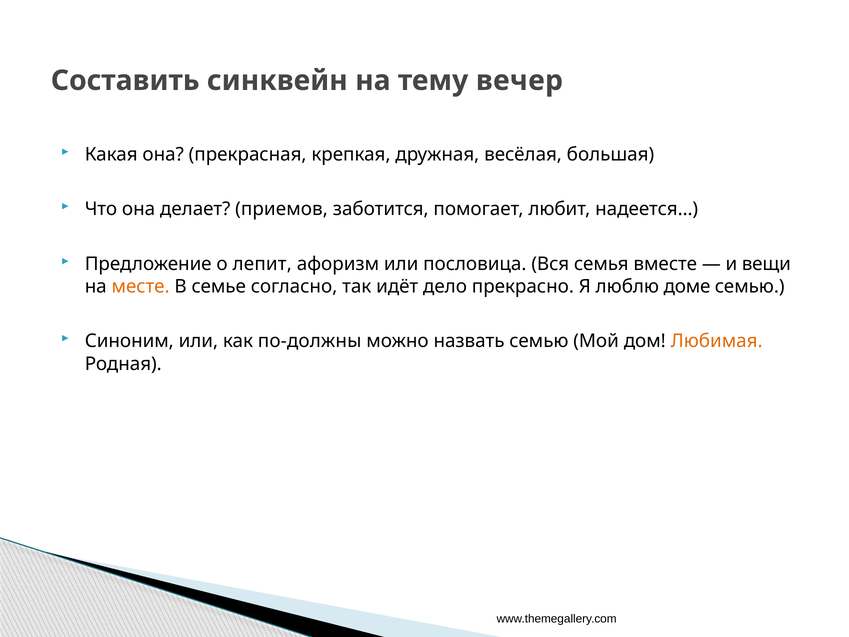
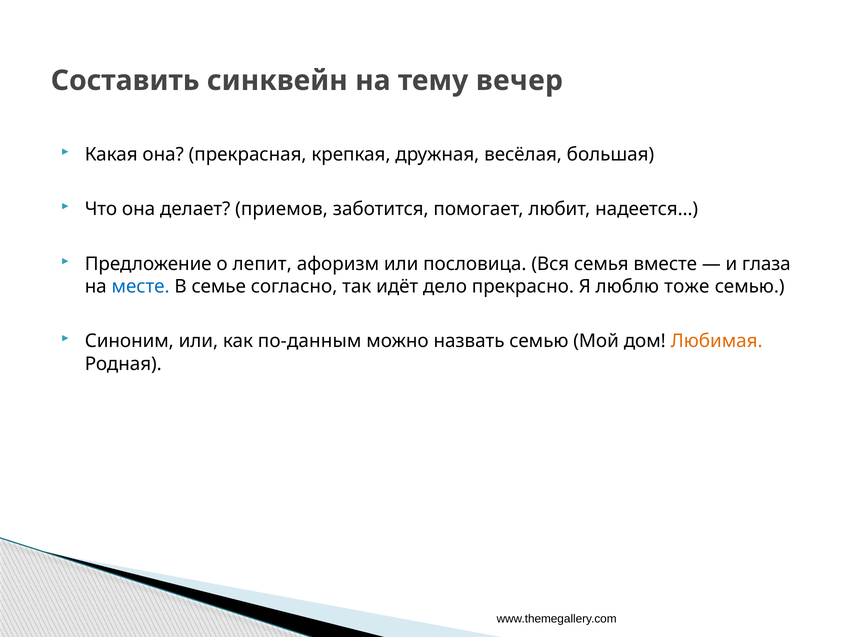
вещи: вещи -> глаза (766, 264)
месте colour: orange -> blue (141, 286)
доме: доме -> тоже (687, 286)
по-должны: по-должны -> по-данным (310, 341)
